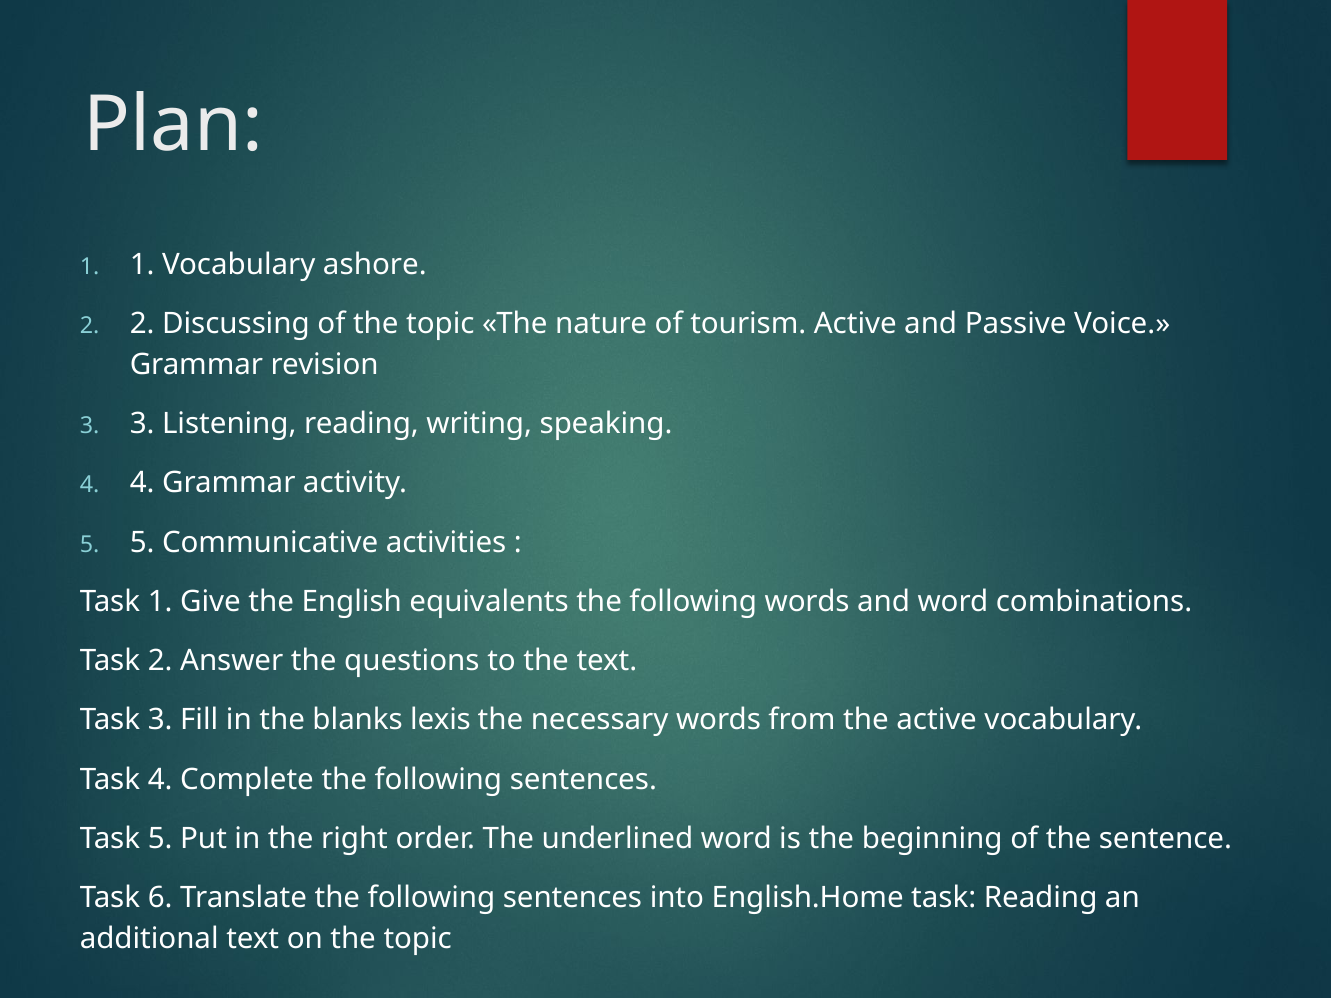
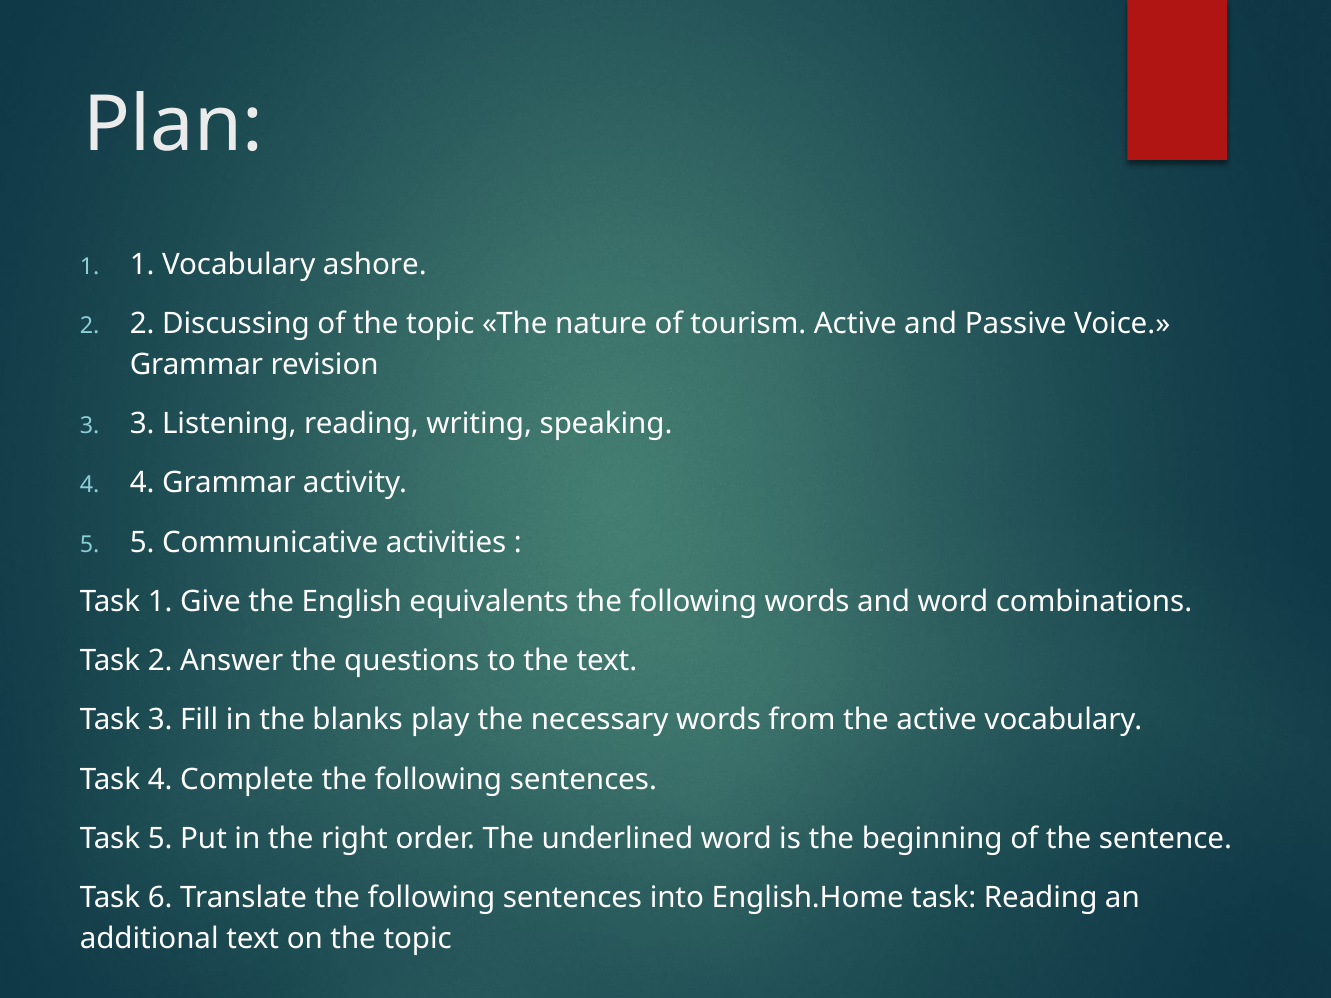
lexis: lexis -> play (440, 720)
